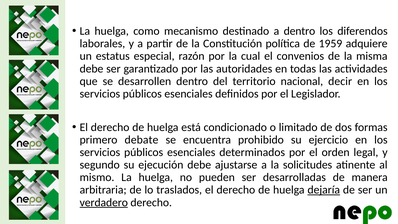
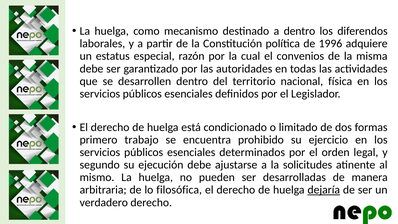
1959: 1959 -> 1996 (330, 44)
decir: decir -> física (340, 81)
debate: debate -> trabajo (142, 140)
traslados: traslados -> filosófica (179, 190)
verdadero underline: present -> none (104, 202)
